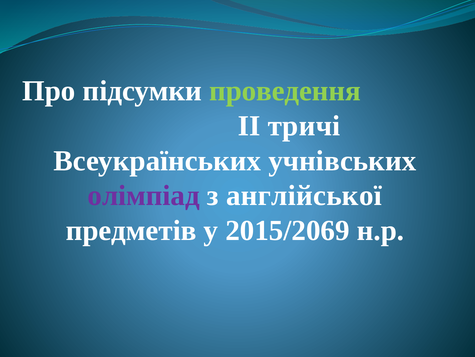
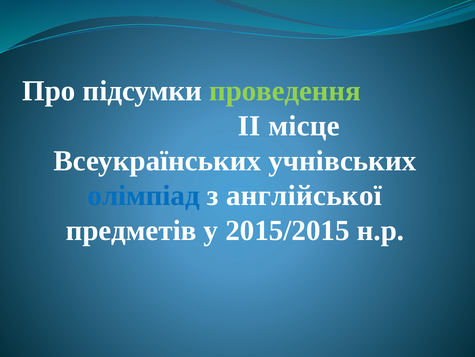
тричі: тричі -> місце (304, 126)
олімпіад colour: purple -> blue (144, 195)
2015/2069: 2015/2069 -> 2015/2015 (287, 230)
